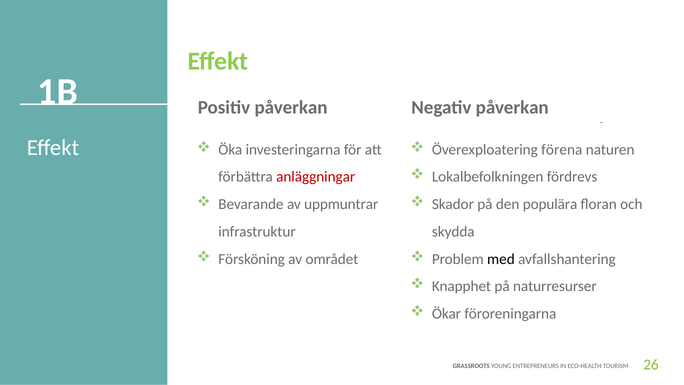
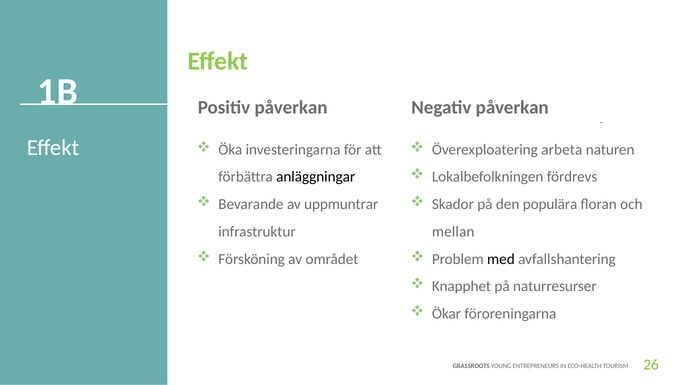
förena: förena -> arbeta (562, 150)
anläggningar colour: red -> black (316, 177)
skydda: skydda -> mellan (453, 232)
